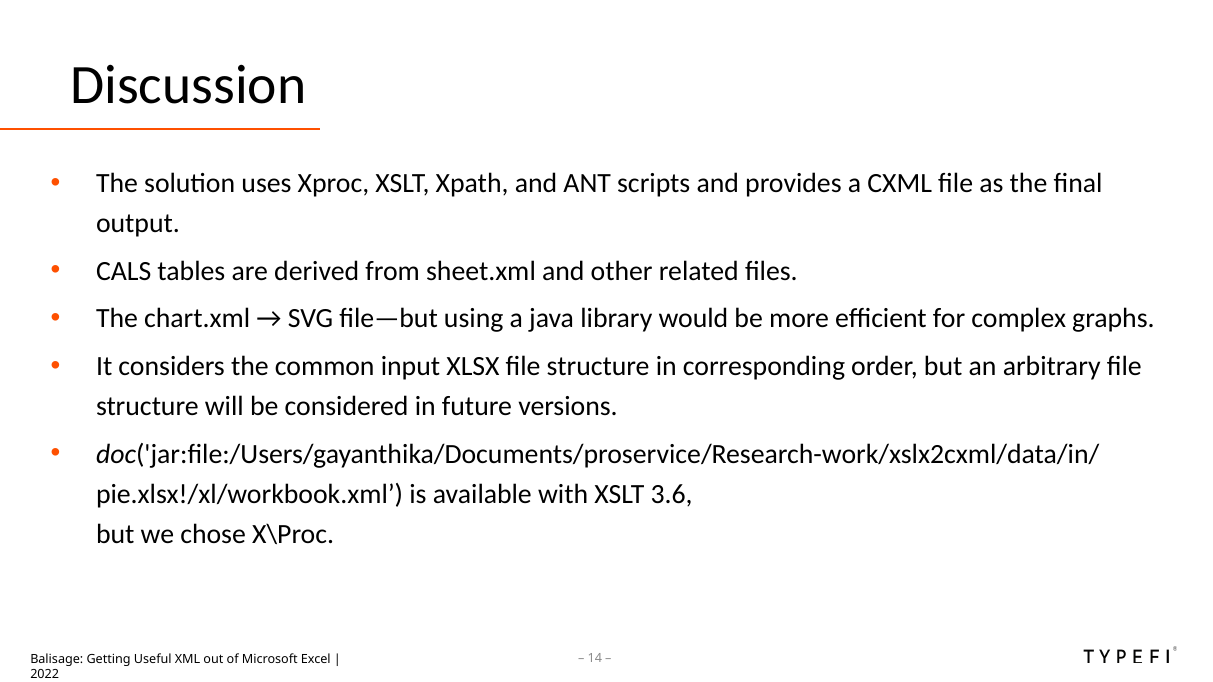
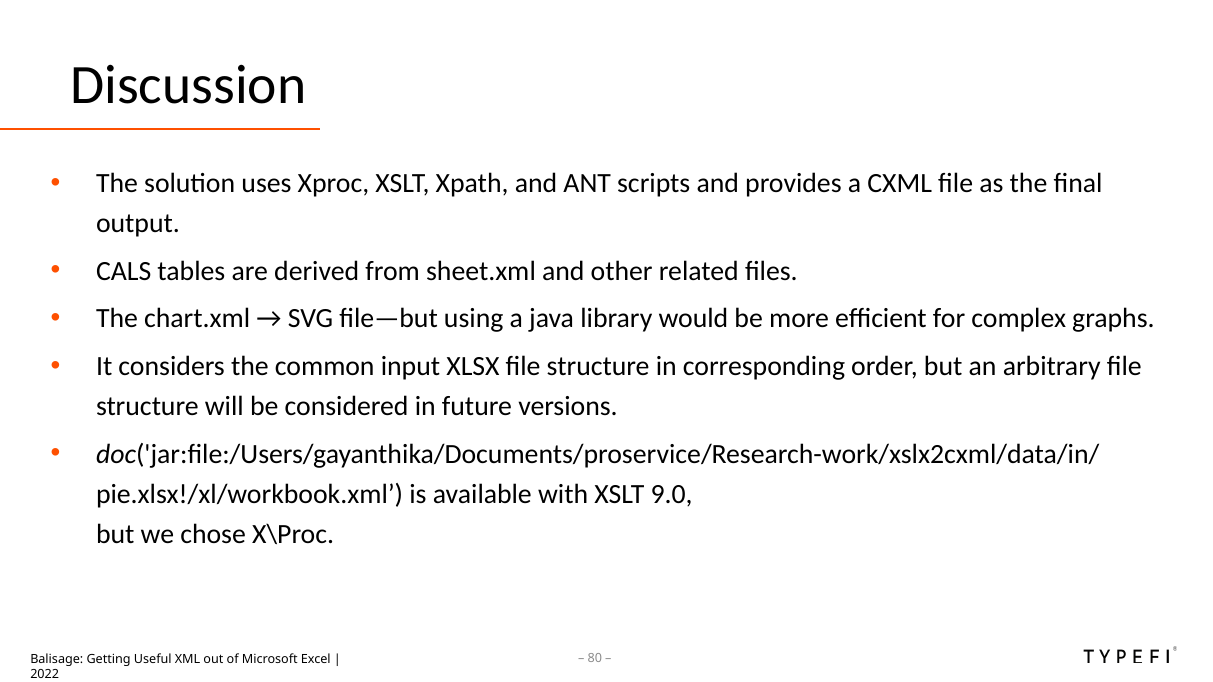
3.6: 3.6 -> 9.0 (672, 494)
14: 14 -> 80 (595, 659)
